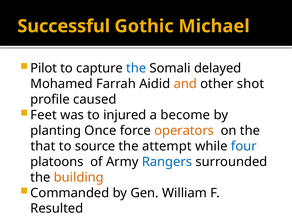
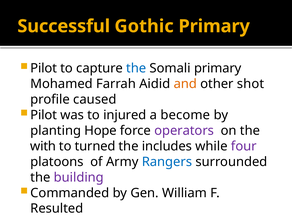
Gothic Michael: Michael -> Primary (214, 26)
Somali delayed: delayed -> primary (218, 68)
Feet: Feet -> Pilot (44, 115)
Once: Once -> Hope (101, 131)
operators colour: orange -> purple (184, 131)
that: that -> with (43, 146)
source: source -> turned (95, 146)
attempt: attempt -> includes (167, 146)
four colour: blue -> purple (244, 146)
building colour: orange -> purple (79, 177)
